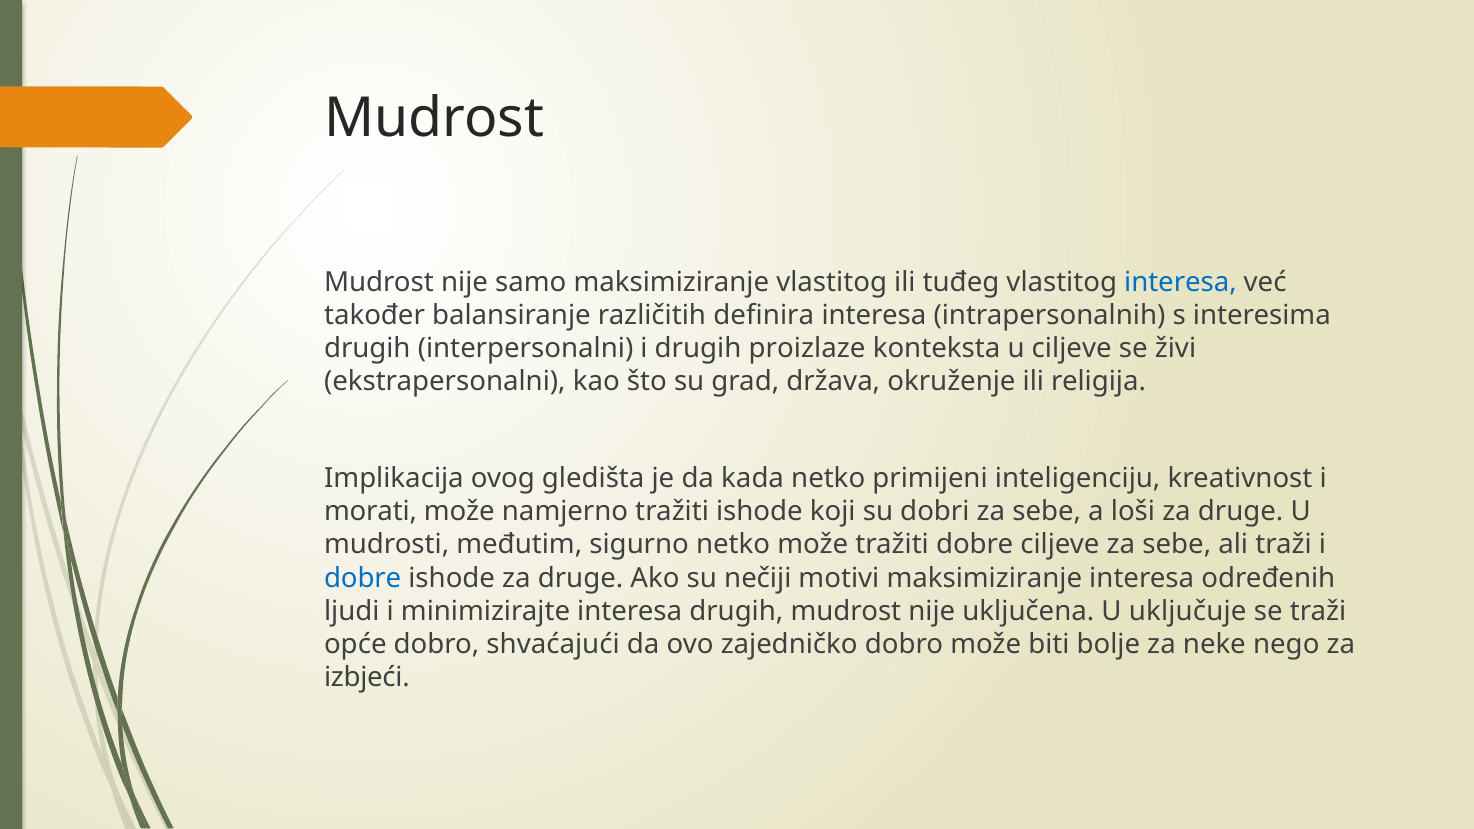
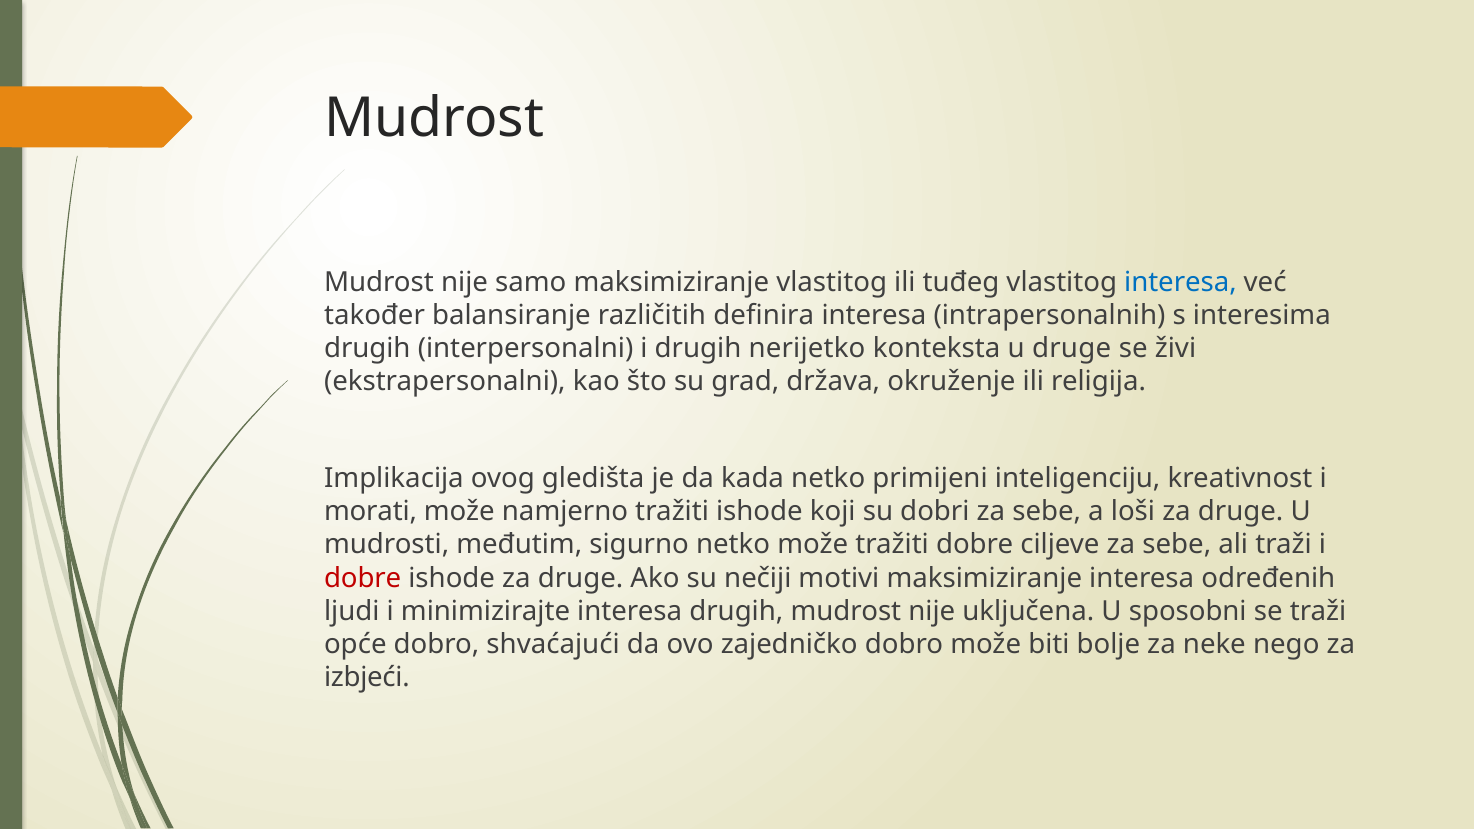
proizlaze: proizlaze -> nerijetko (807, 348)
u ciljeve: ciljeve -> druge (1072, 348)
dobre colour: blue -> red (363, 578)
uključuje: uključuje -> sposobni (1188, 611)
